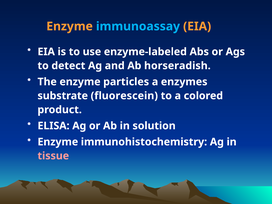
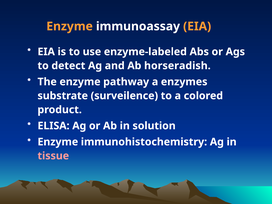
immunoassay colour: light blue -> white (138, 26)
particles: particles -> pathway (126, 82)
fluorescein: fluorescein -> surveilence (124, 96)
